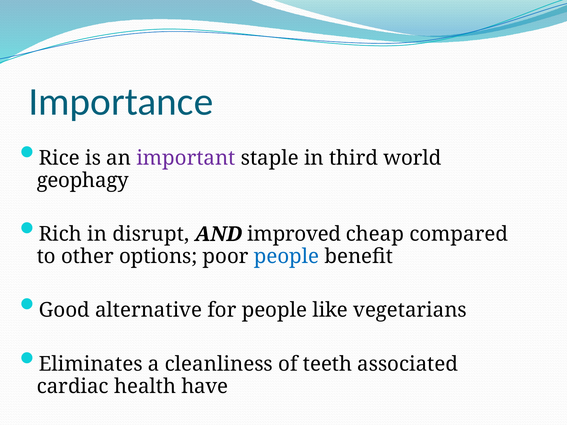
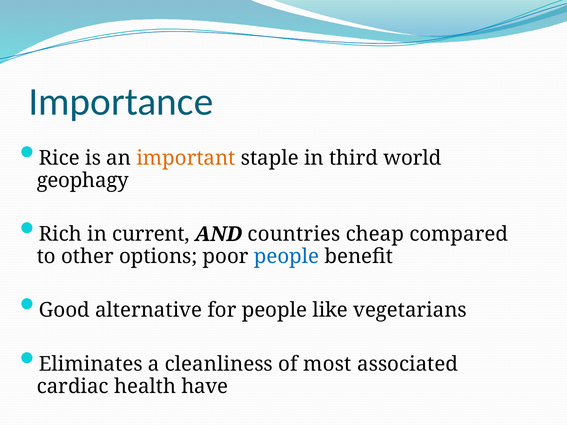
important colour: purple -> orange (186, 158)
disrupt: disrupt -> current (151, 234)
improved: improved -> countries (294, 234)
teeth: teeth -> most (327, 364)
